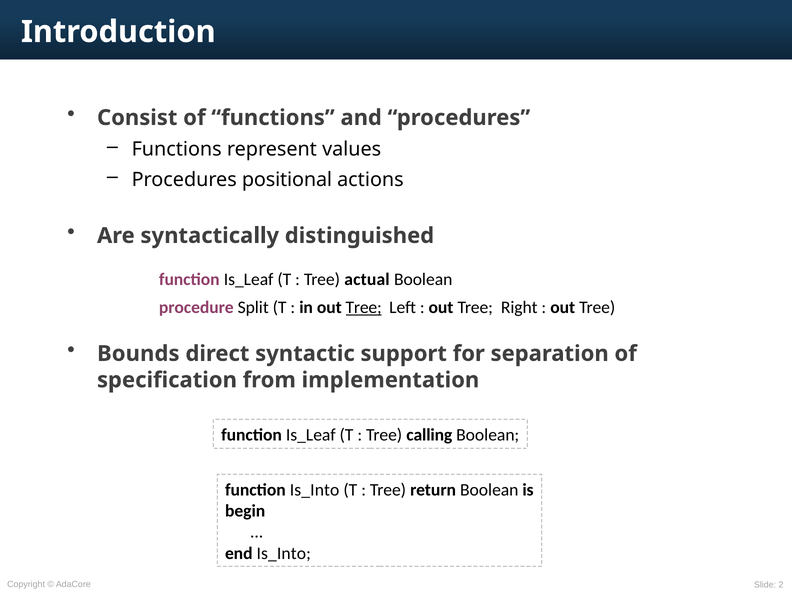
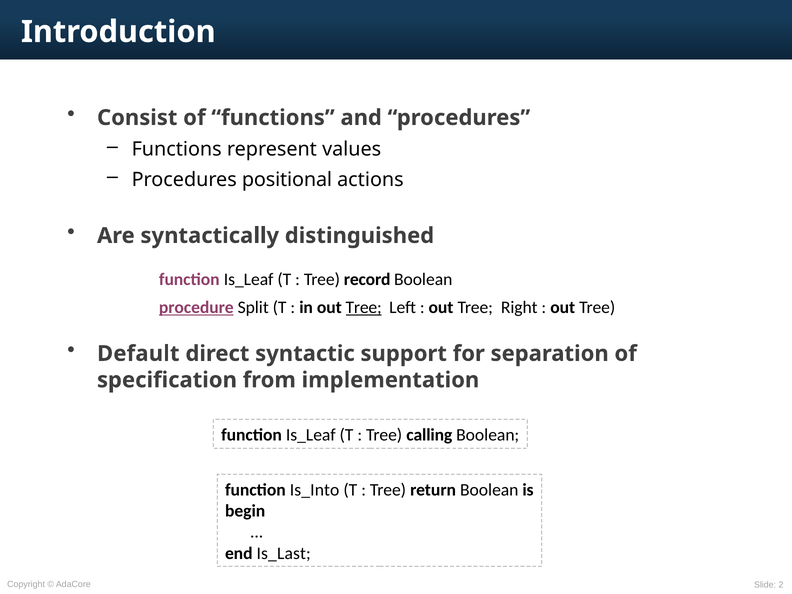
actual: actual -> record (367, 280)
procedure underline: none -> present (196, 307)
Bounds: Bounds -> Default (138, 354)
end Is_Into: Is_Into -> Is_Last (284, 553)
